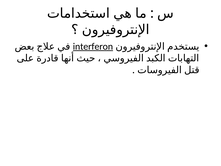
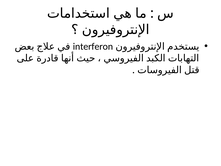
interferon underline: present -> none (93, 46)
